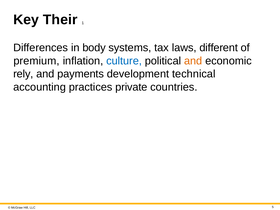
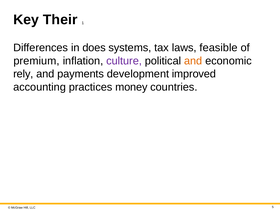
body: body -> does (94, 48)
different: different -> feasible (219, 48)
culture colour: blue -> purple (124, 61)
technical: technical -> improved (194, 74)
private: private -> money (131, 87)
